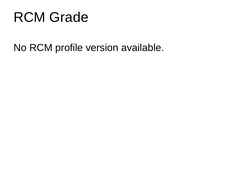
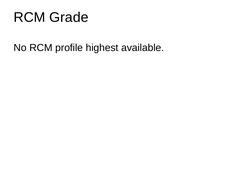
version: version -> highest (102, 48)
